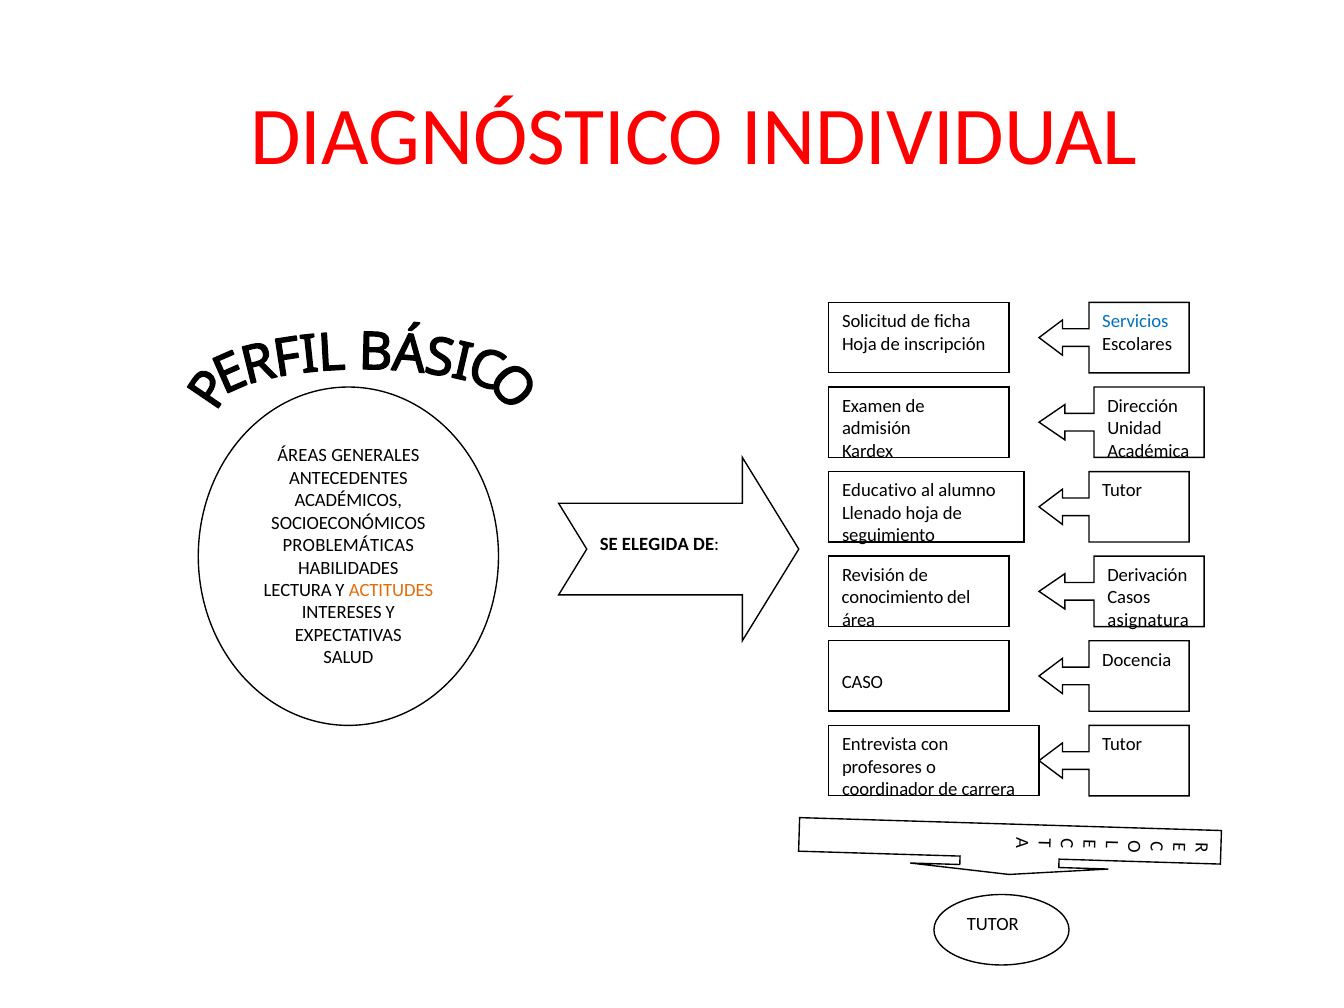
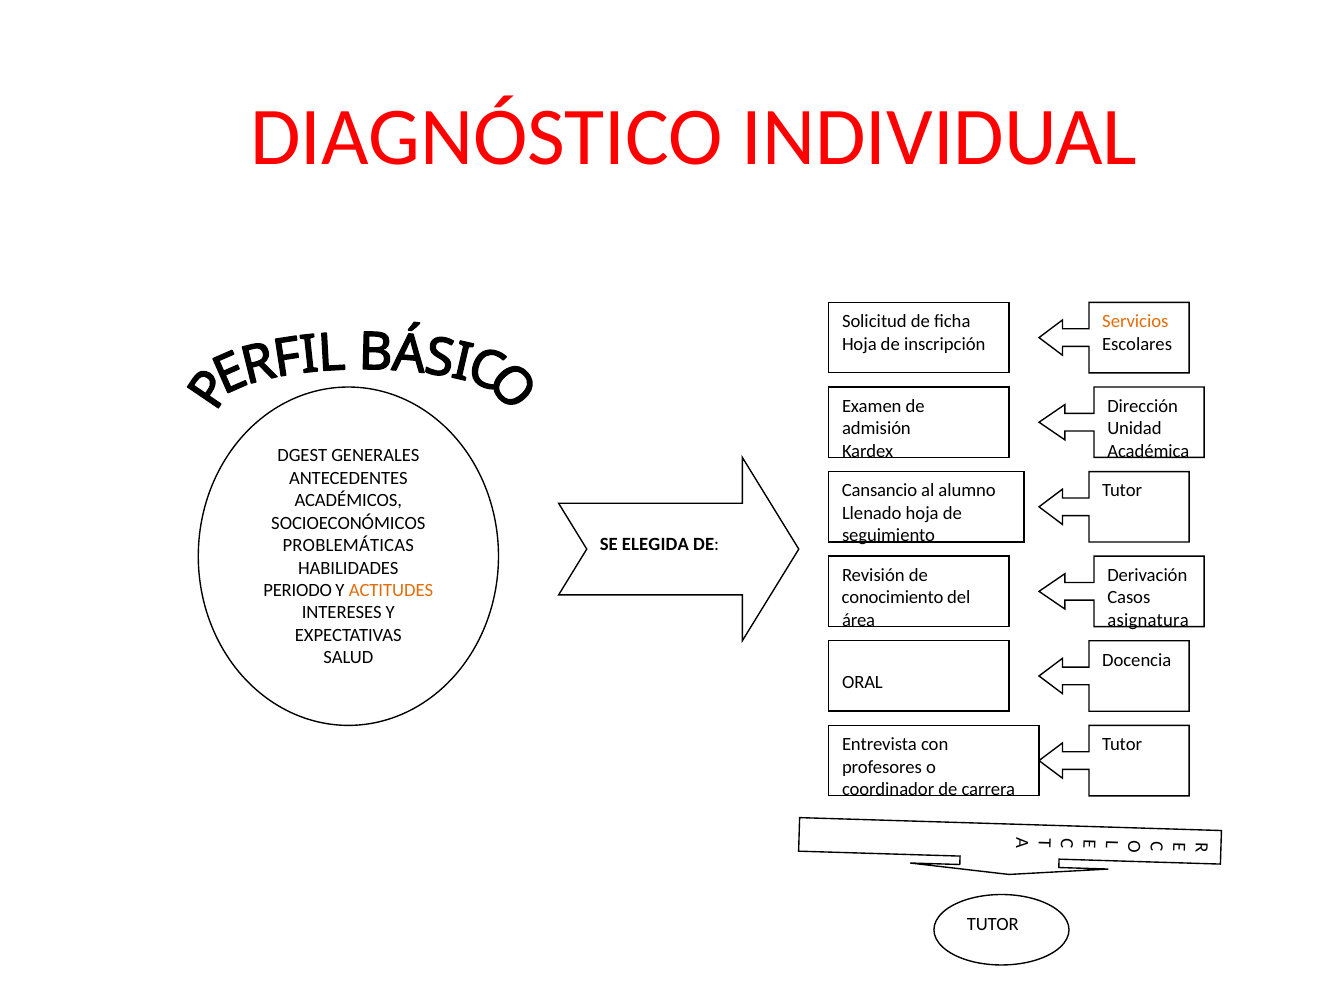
Servicios colour: blue -> orange (1135, 321)
ÁREAS: ÁREAS -> DGEST (302, 456)
Educativo: Educativo -> Cansancio (880, 491)
LECTURA: LECTURA -> PERIODO (298, 590)
CASO: CASO -> ORAL (862, 682)
